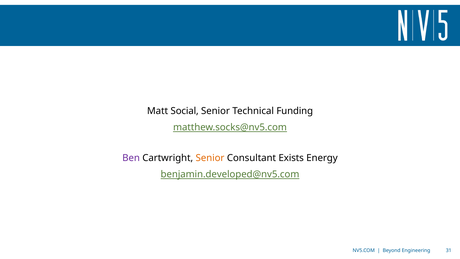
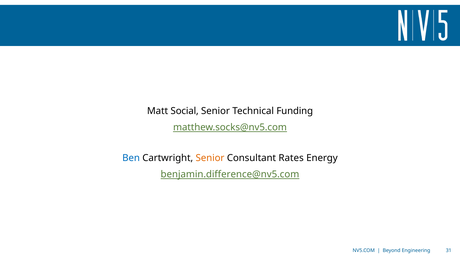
Ben colour: purple -> blue (131, 158)
Exists: Exists -> Rates (291, 158)
benjamin.developed@nv5.com: benjamin.developed@nv5.com -> benjamin.difference@nv5.com (230, 174)
